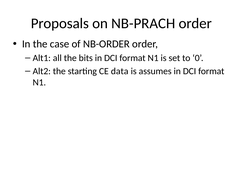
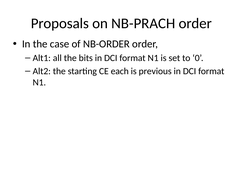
data: data -> each (120, 71)
assumes: assumes -> previous (155, 71)
